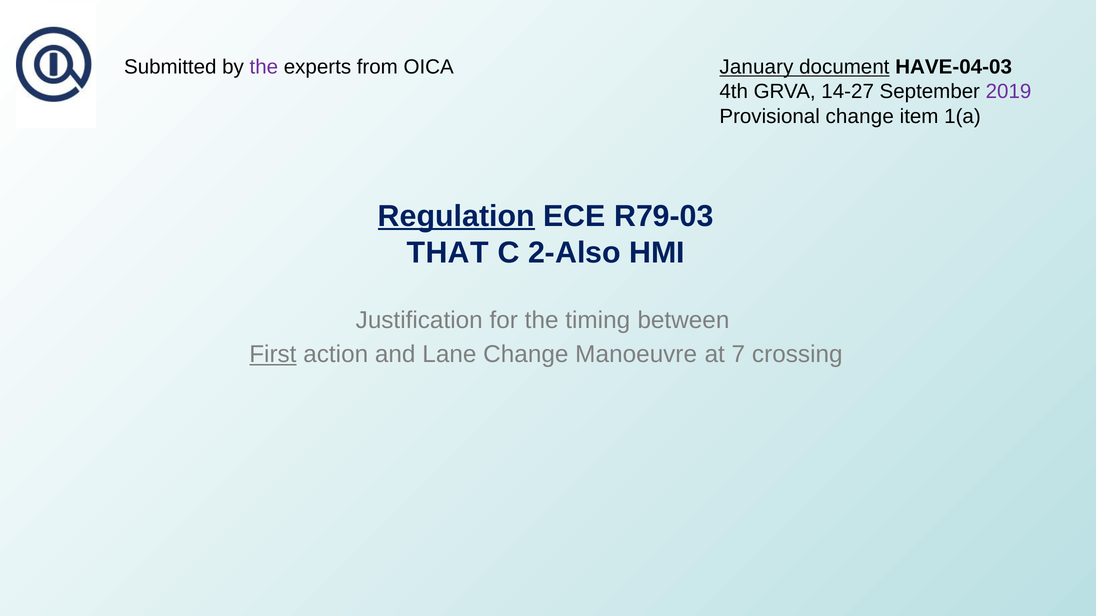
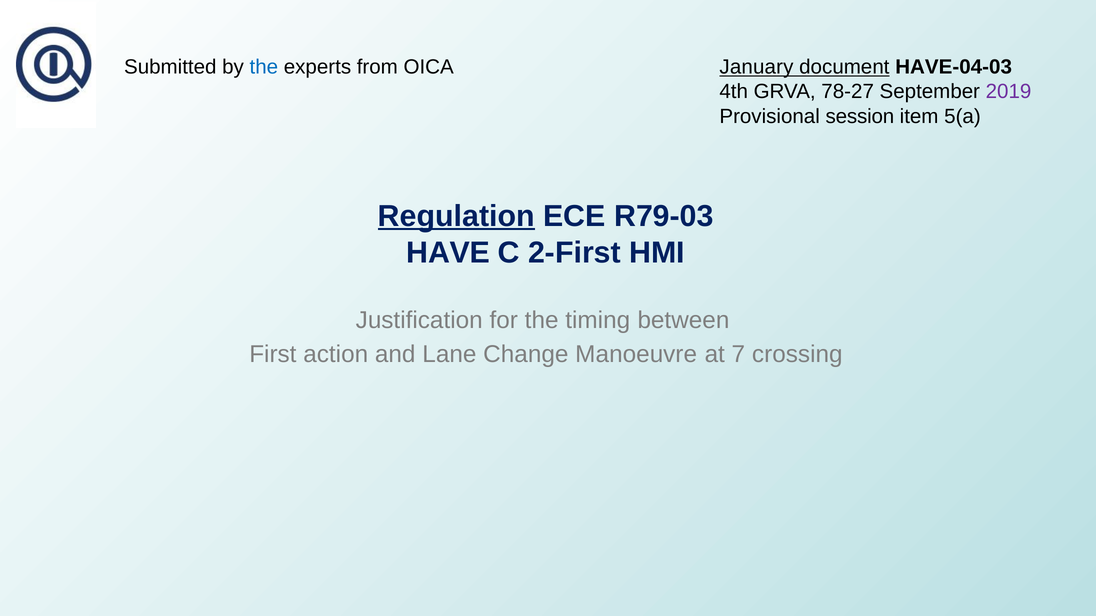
the colour: purple -> blue (264, 67)
14-27: 14-27 -> 78-27 (848, 92)
Provisional change: change -> session (860, 116)
1(a: 1(a -> 5(a (962, 116)
THAT: THAT -> HAVE (448, 253)
2-Also: 2-Also -> 2-First (574, 253)
First underline: present -> none (273, 355)
